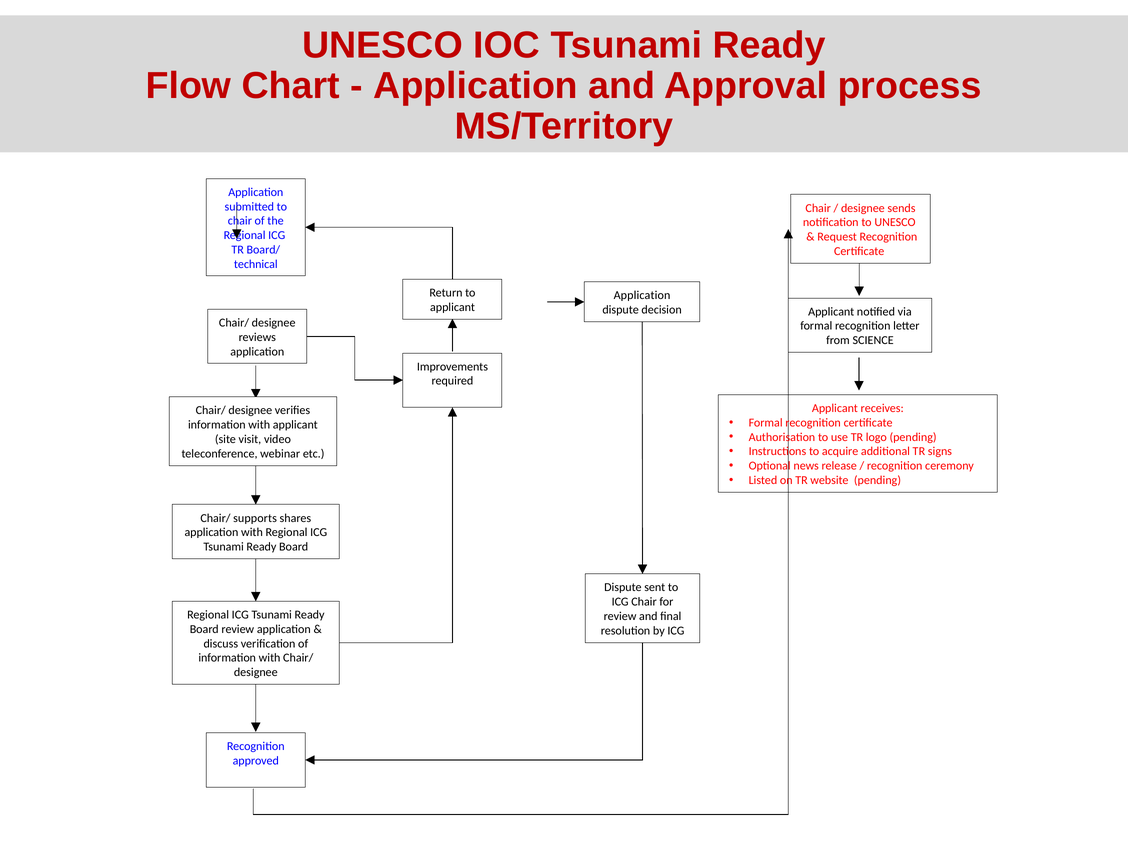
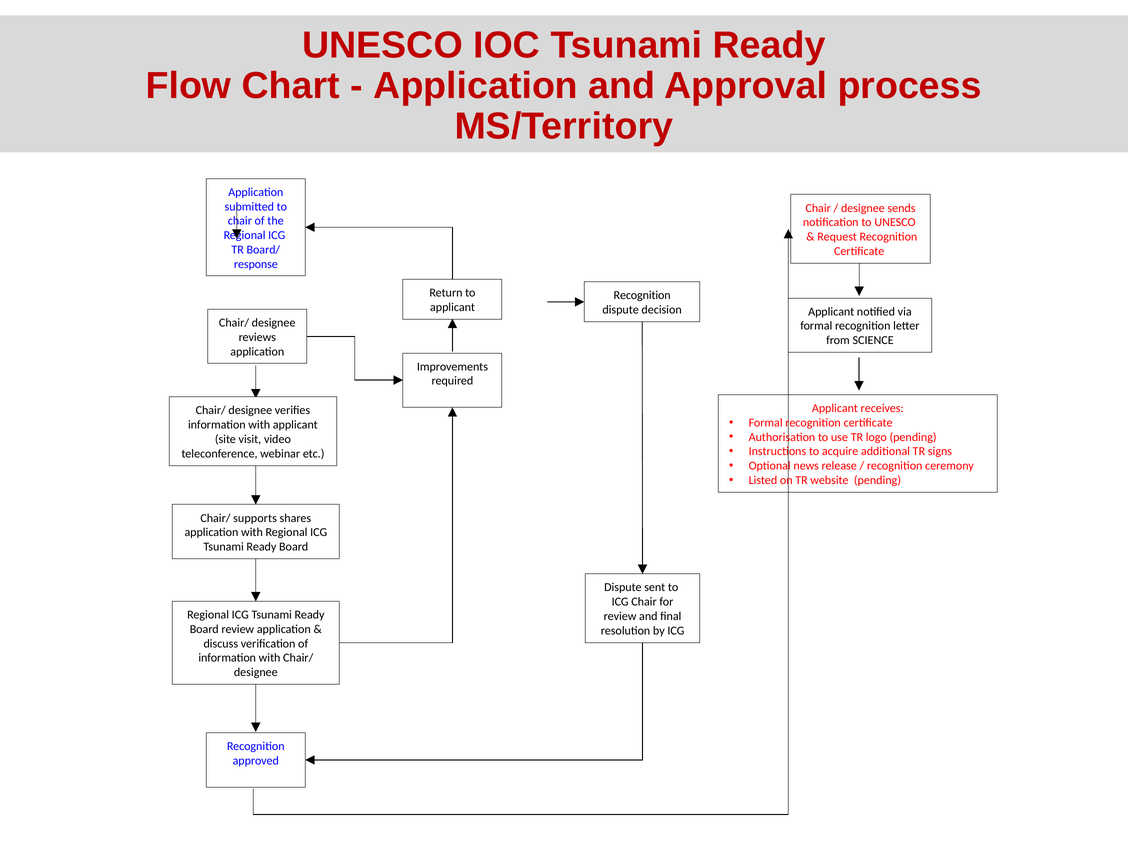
technical: technical -> response (256, 264)
Application: Application -> Recognition (642, 296)
